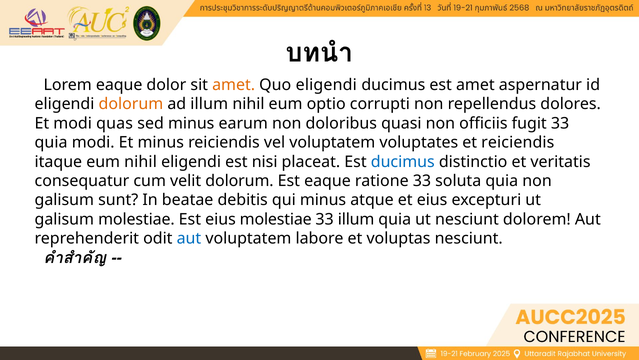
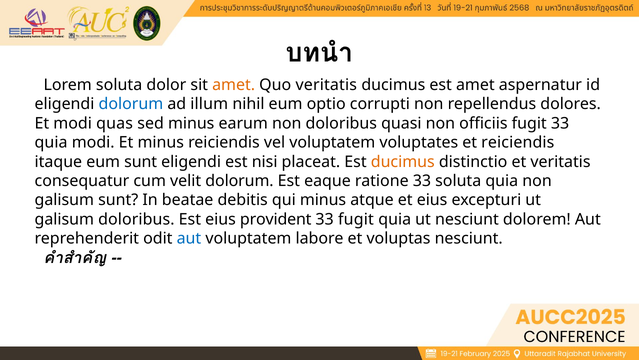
Lorem eaque: eaque -> soluta (119, 85)
Quo eligendi: eligendi -> veritatis (326, 85)
dolorum colour: orange -> blue (131, 104)
eum nihil: nihil -> sunt (141, 161)
ducimus colour: blue -> orange (403, 161)
galisum molestiae: molestiae -> doloribus (136, 219)
eius molestiae: molestiae -> provident (276, 219)
33 illum: illum -> fugit (356, 219)
